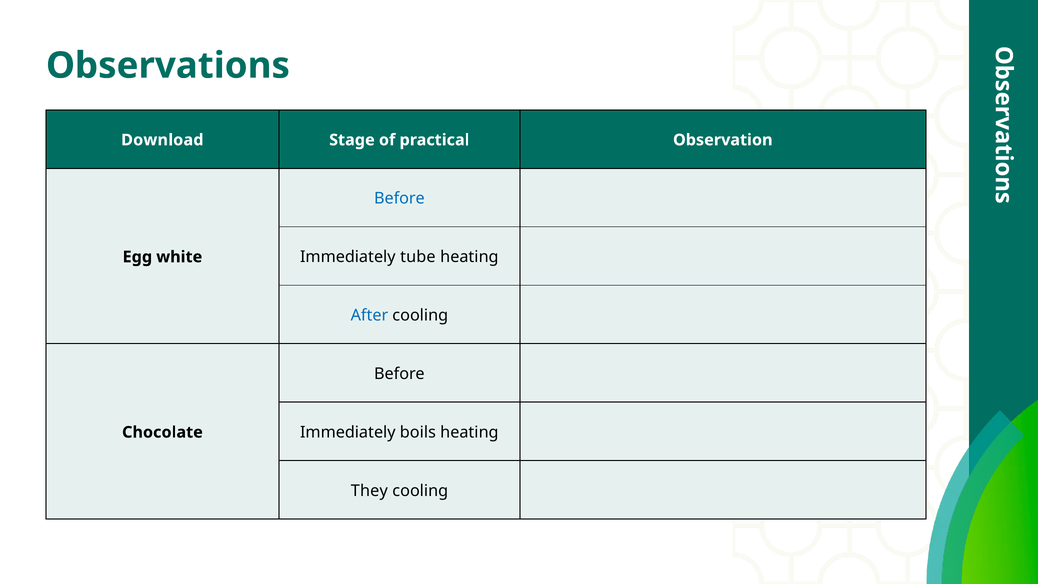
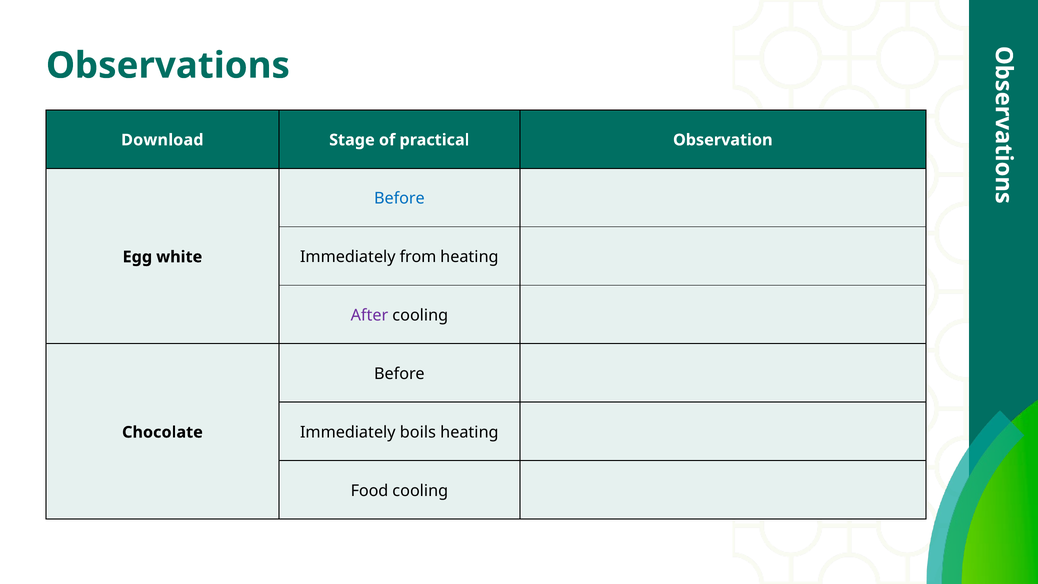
tube: tube -> from (418, 257)
After colour: blue -> purple (369, 315)
They: They -> Food (369, 491)
